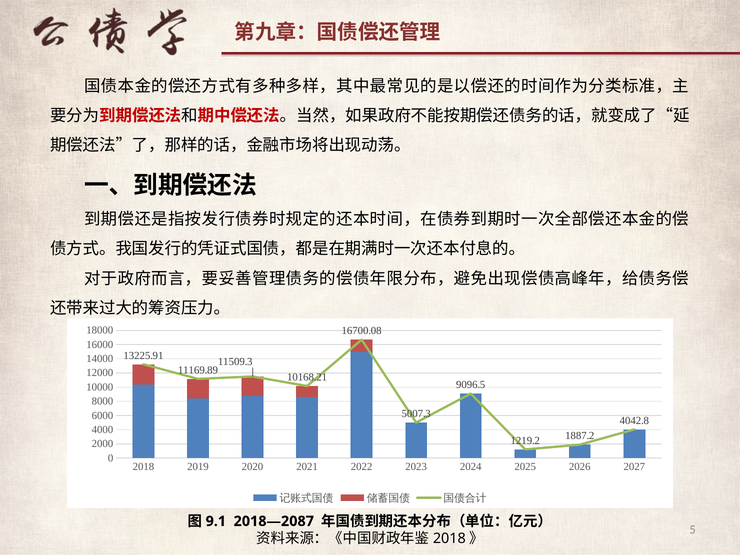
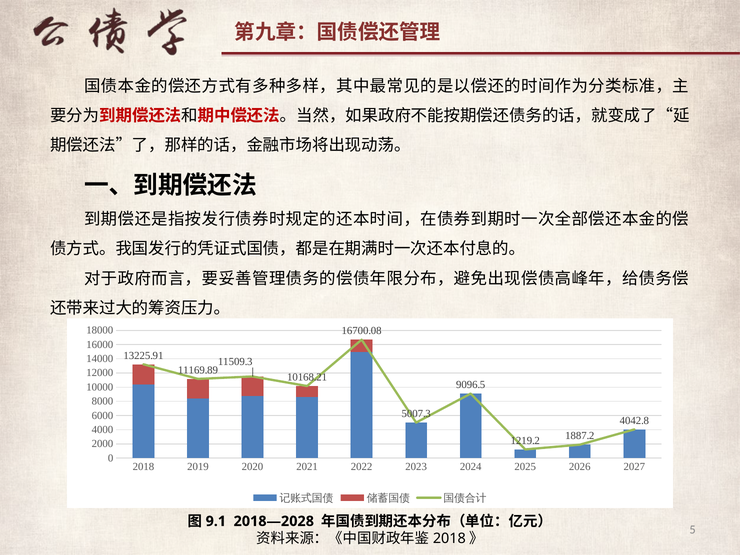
2018—2087: 2018—2087 -> 2018—2028 (274, 521)
